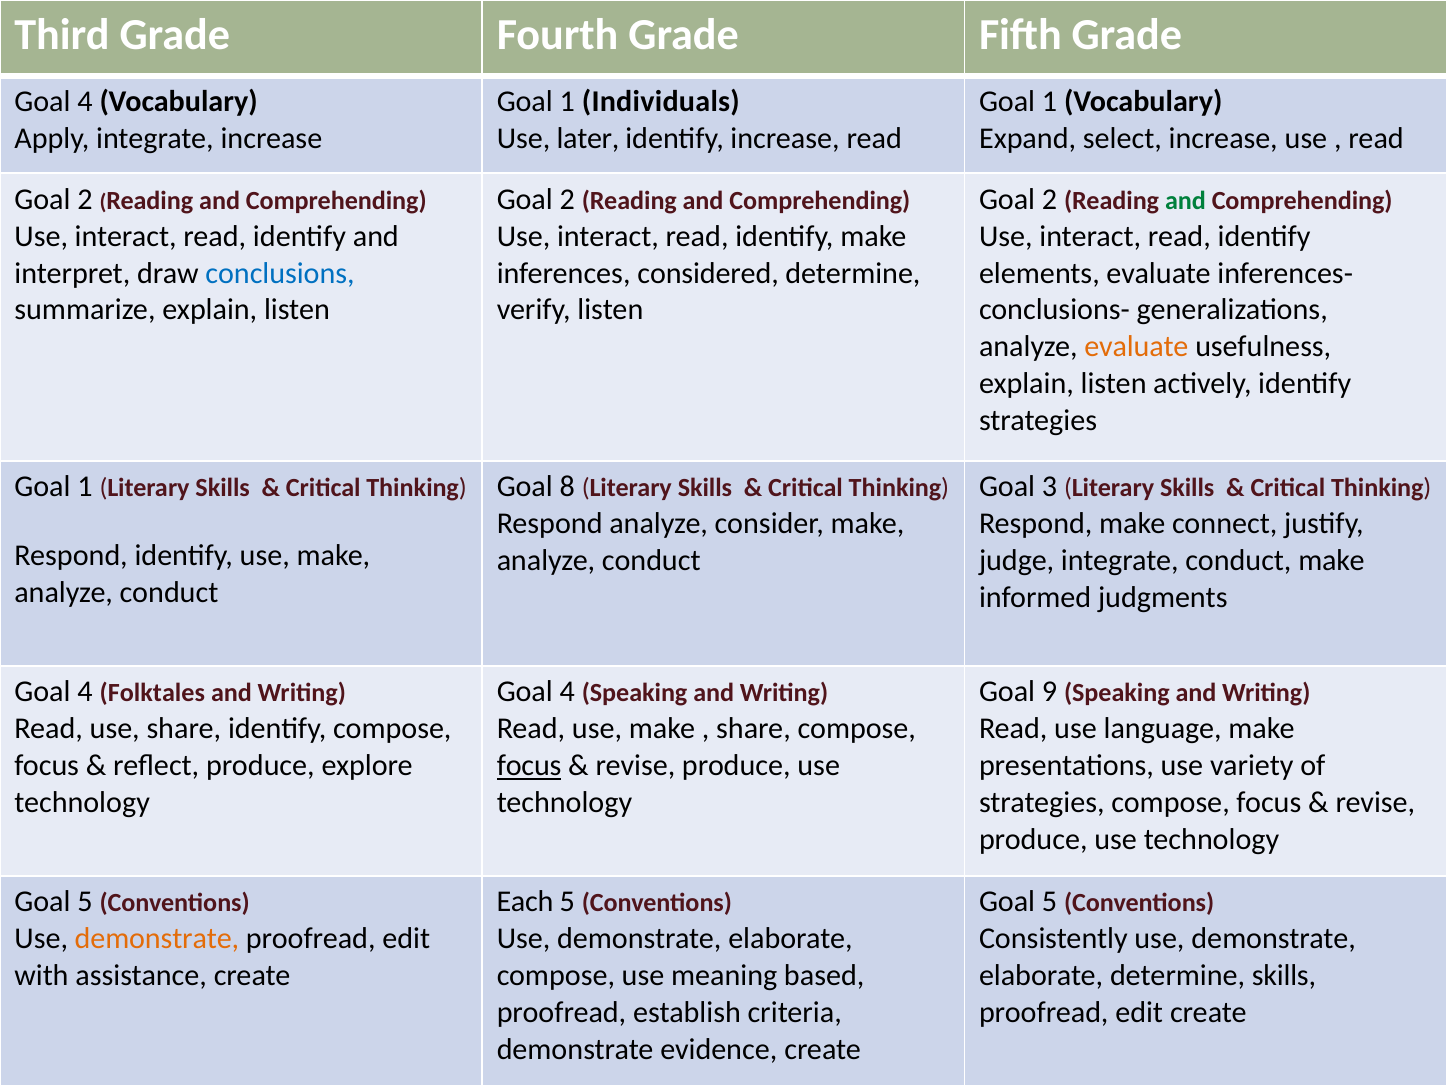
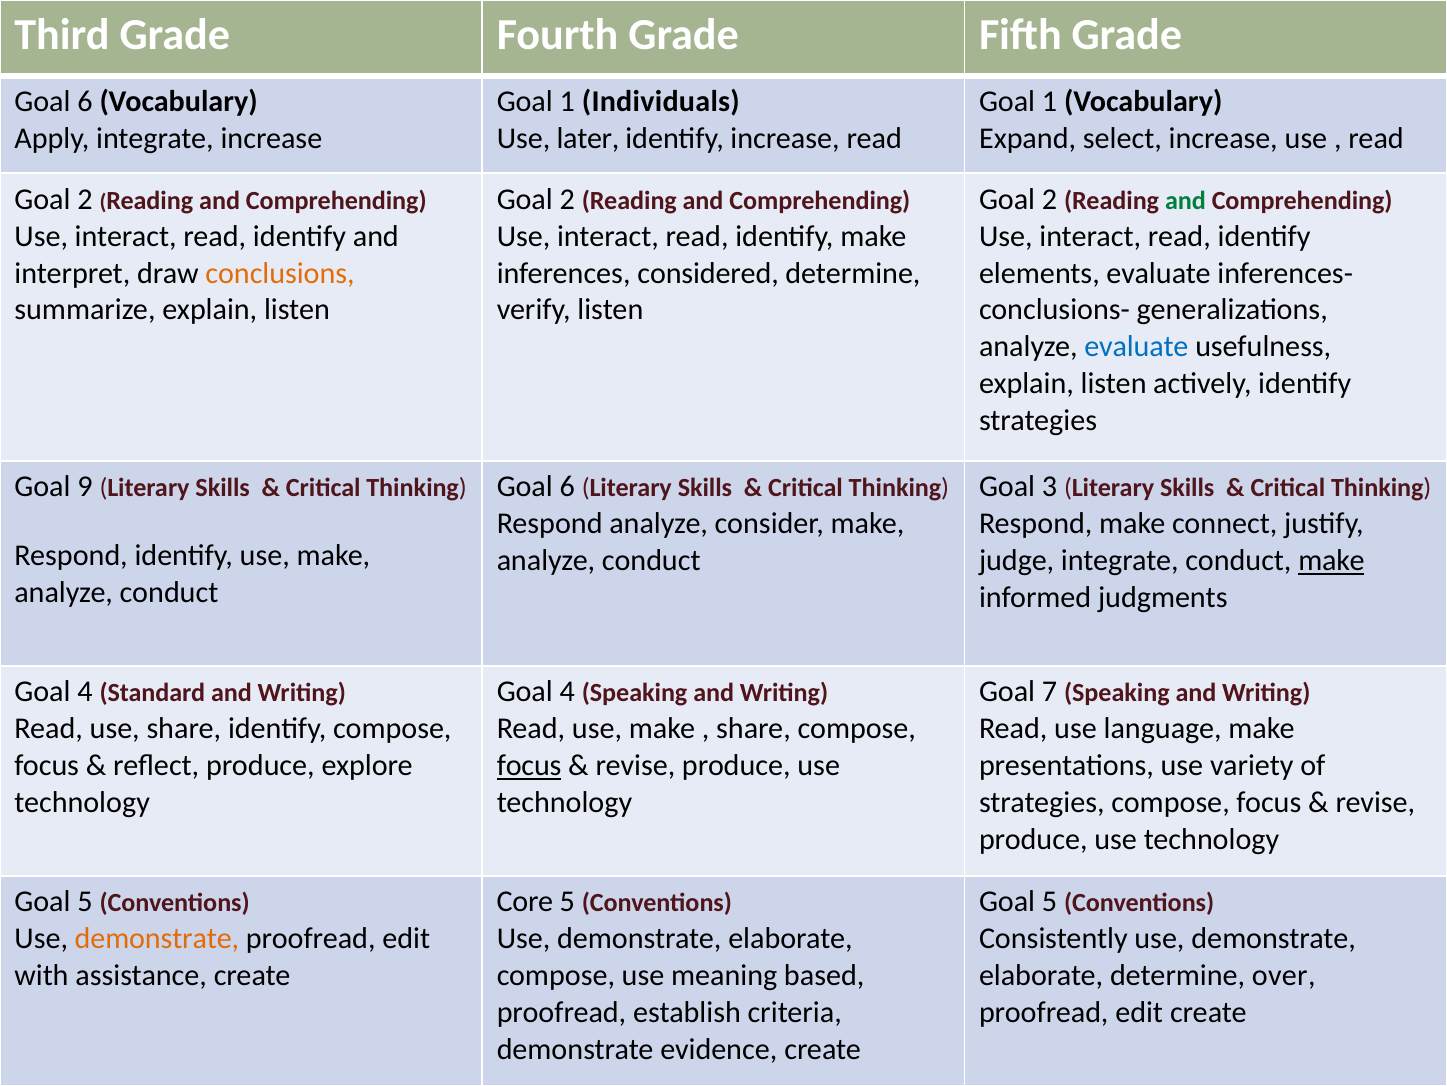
4: 4 -> 6 (85, 102)
conclusions colour: blue -> orange (280, 273)
evaluate colour: orange -> blue (1136, 347)
1: 1 -> 9 (85, 487)
8: 8 -> 6 (567, 487)
make underline: none -> present (1332, 561)
Folktales: Folktales -> Standard (152, 693)
9: 9 -> 7 (1050, 691)
Each: Each -> Core (525, 901)
determine skills: skills -> over (1284, 975)
